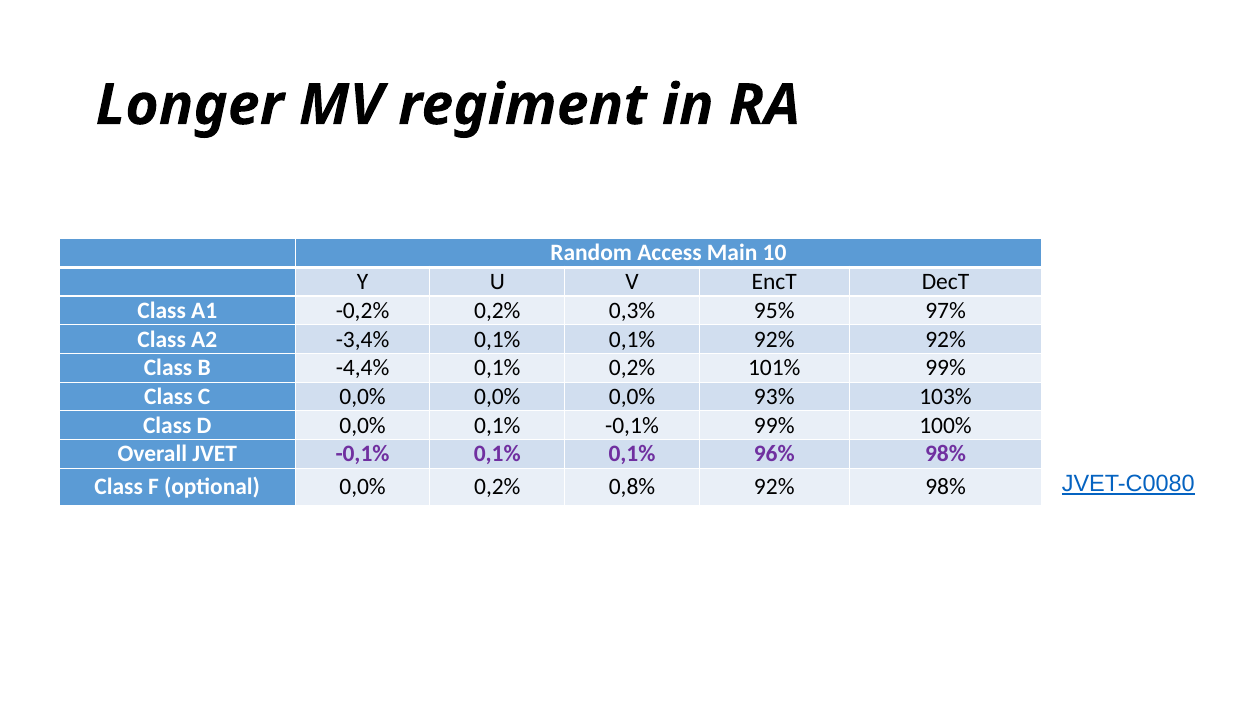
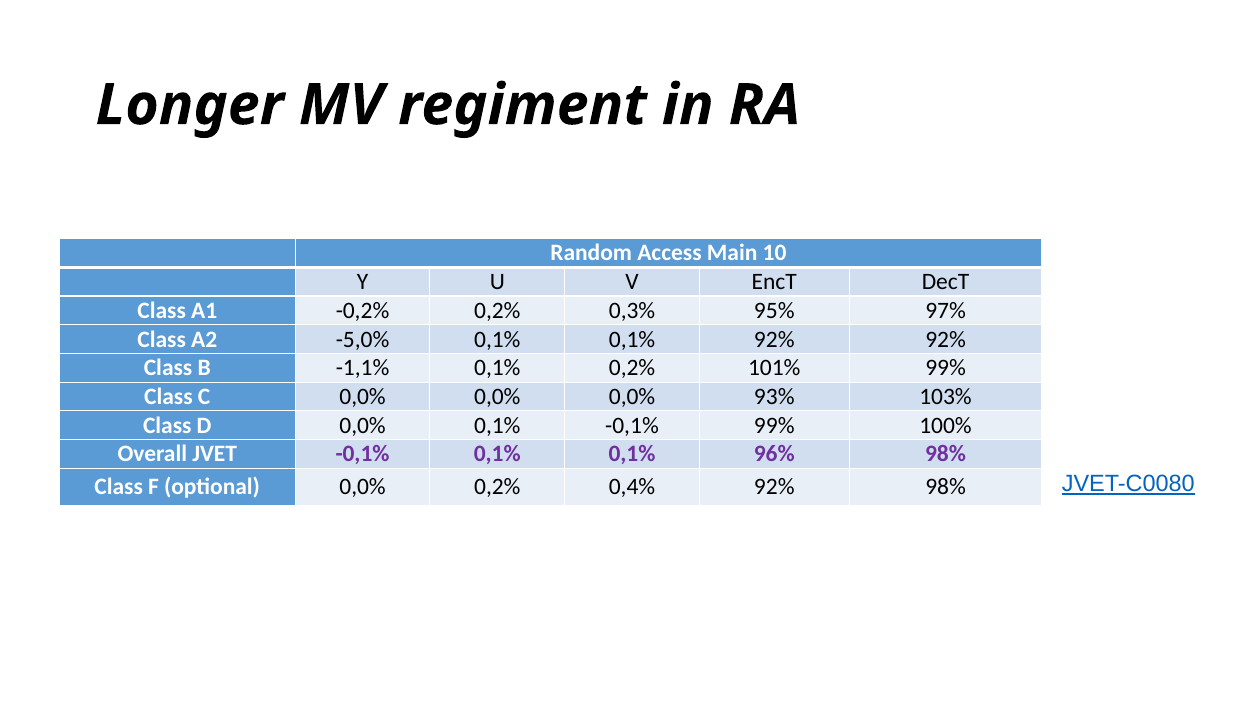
-3,4%: -3,4% -> -5,0% (363, 339)
-4,4%: -4,4% -> -1,1% (363, 368)
0,8%: 0,8% -> 0,4% (632, 487)
